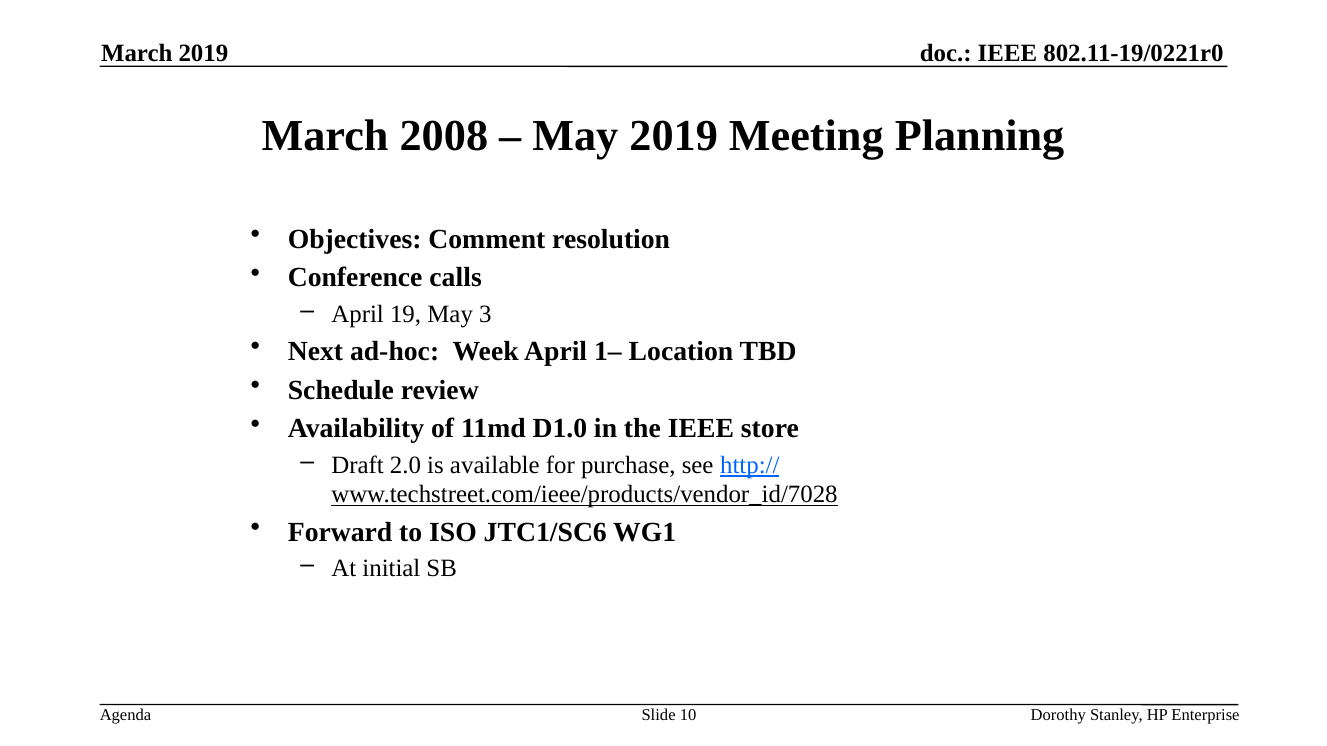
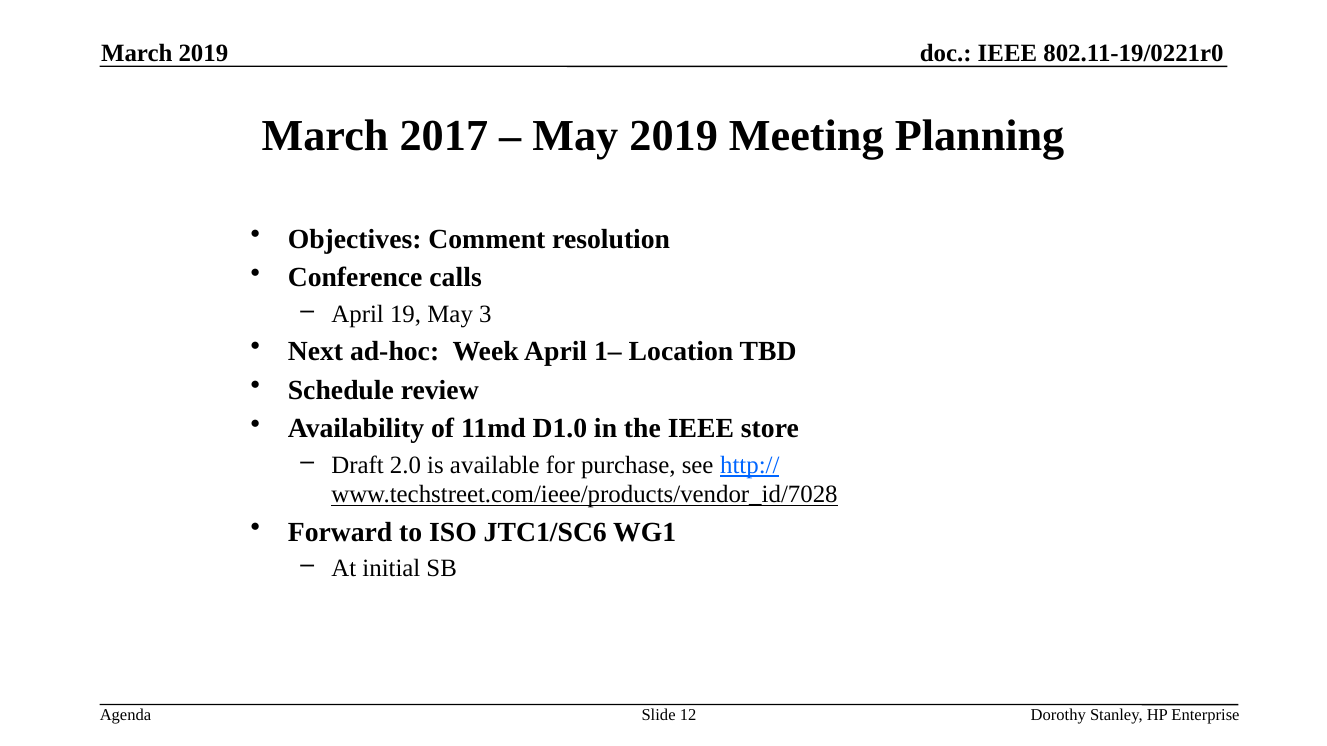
2008: 2008 -> 2017 (444, 136)
10: 10 -> 12 (688, 716)
